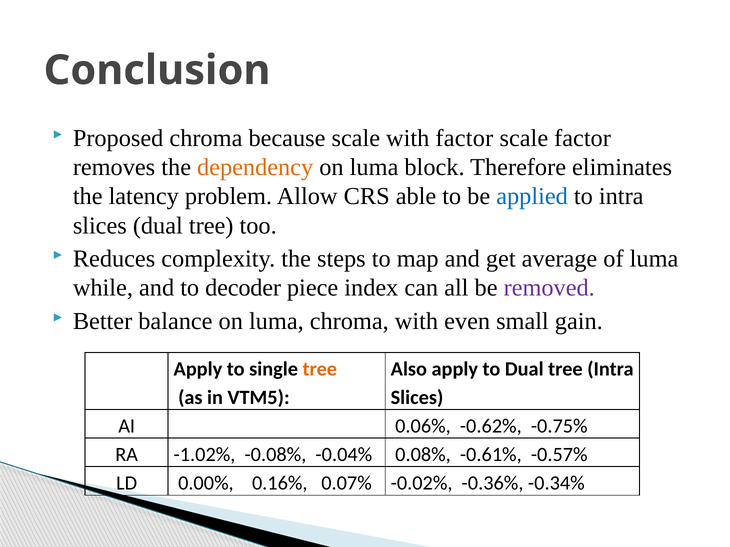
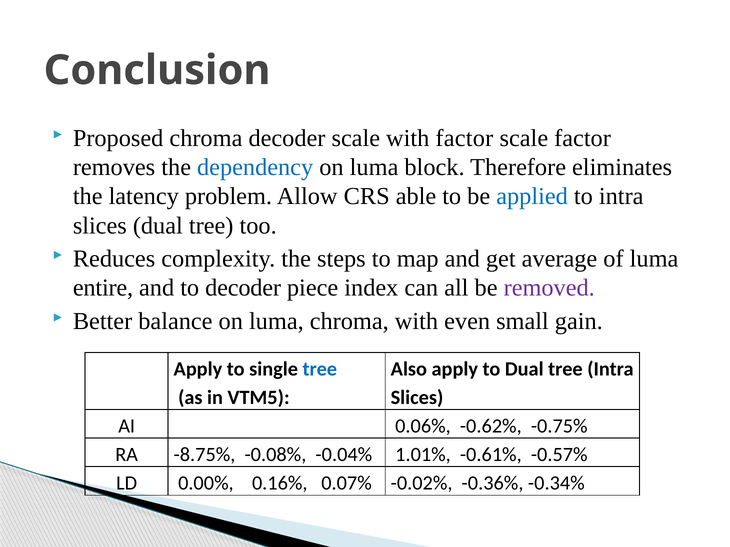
chroma because: because -> decoder (287, 138)
dependency colour: orange -> blue (255, 167)
while: while -> entire (103, 288)
tree colour: orange -> blue (320, 369)
-1.02%: -1.02% -> -8.75% (204, 455)
0.08%: 0.08% -> 1.01% (423, 455)
